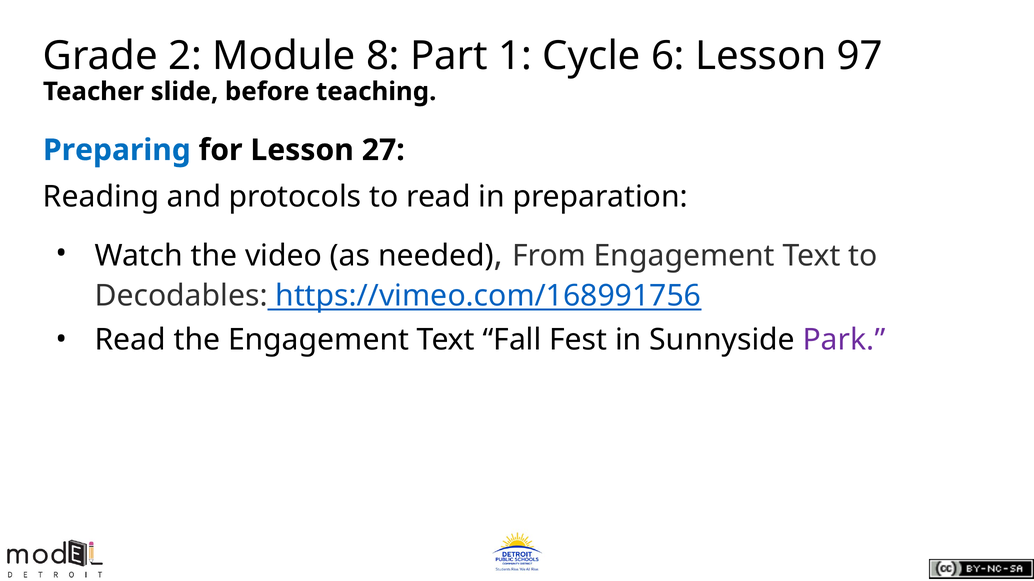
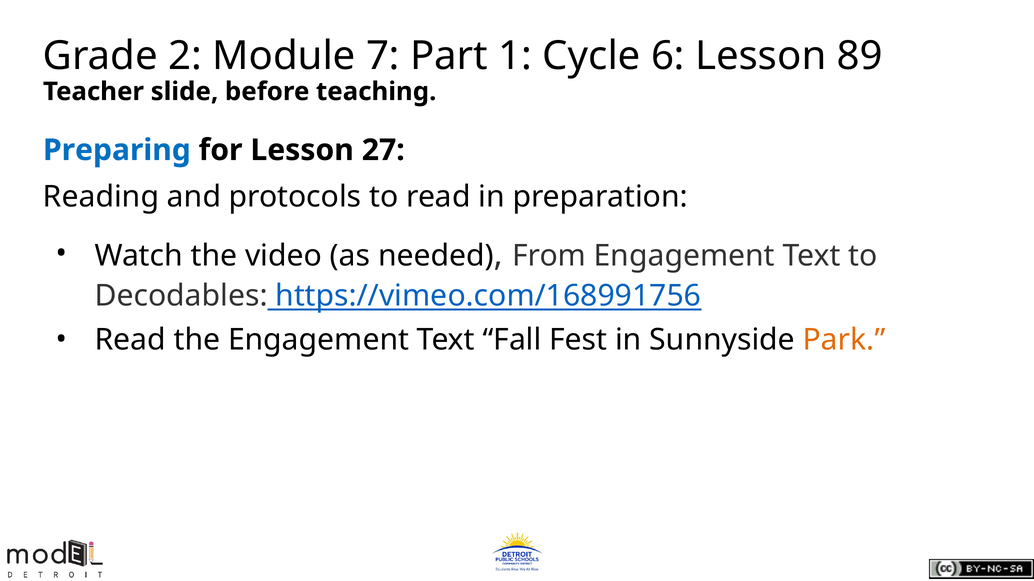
8: 8 -> 7 (383, 56)
97: 97 -> 89 (860, 56)
Park colour: purple -> orange (844, 340)
